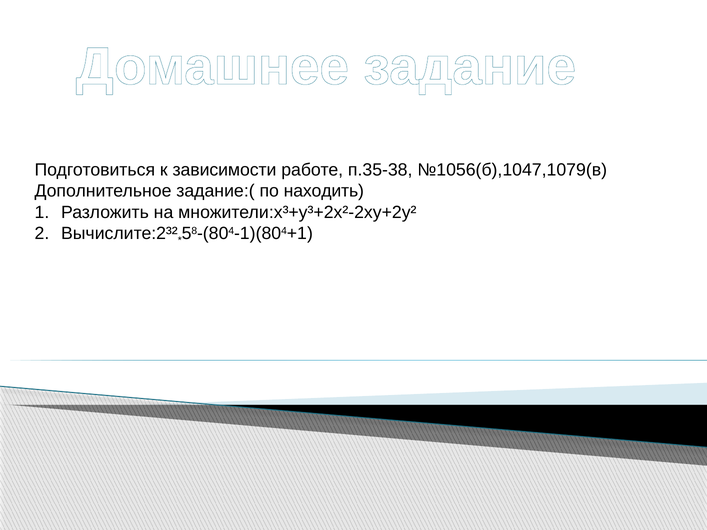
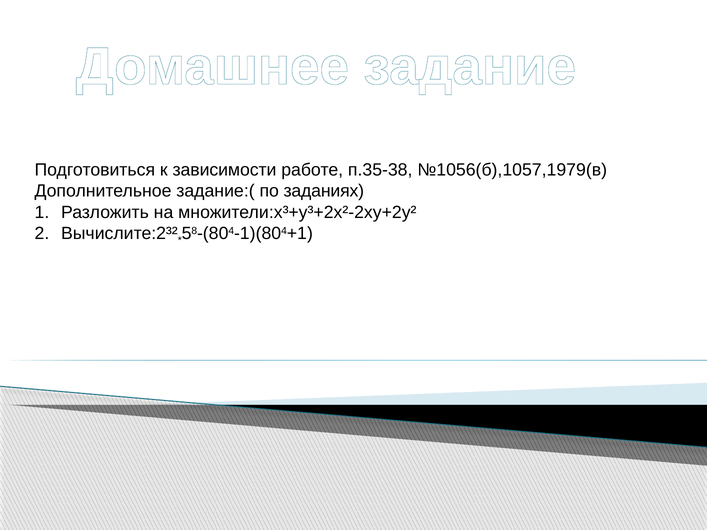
№1056(б),1047,1079(в: №1056(б),1047,1079(в -> №1056(б),1057,1979(в (512, 170)
находить: находить -> заданиях (324, 191)
